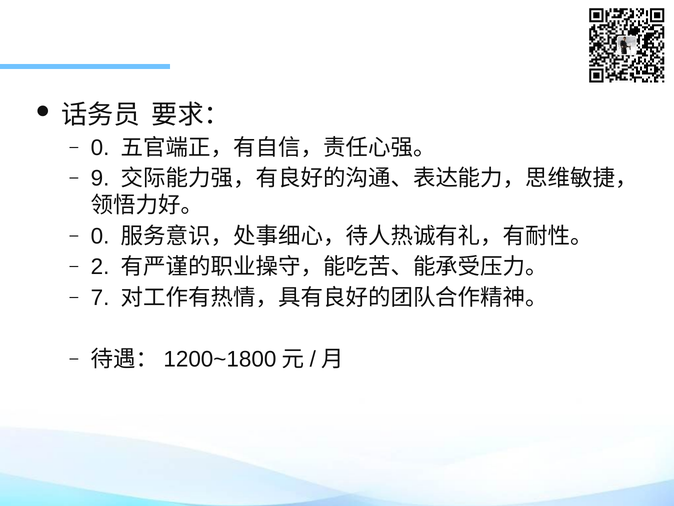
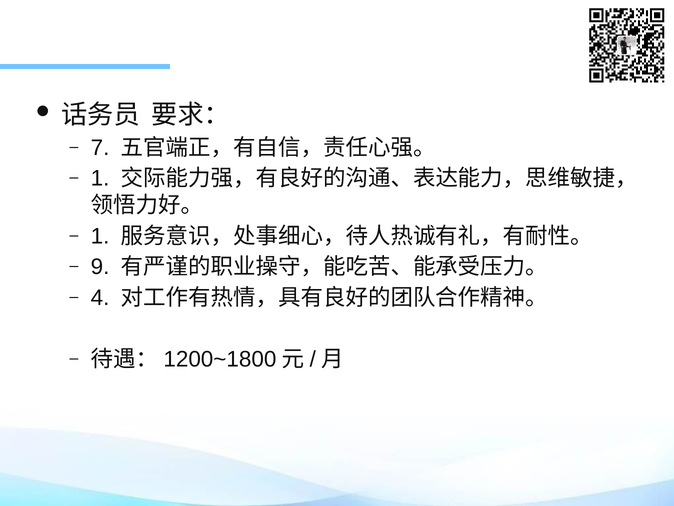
0: 0 -> 7 (100, 148)
9: 9 -> 1 (100, 178)
0: 0 -> 1 (100, 236)
2: 2 -> 9 (100, 267)
7: 7 -> 4 (100, 297)
